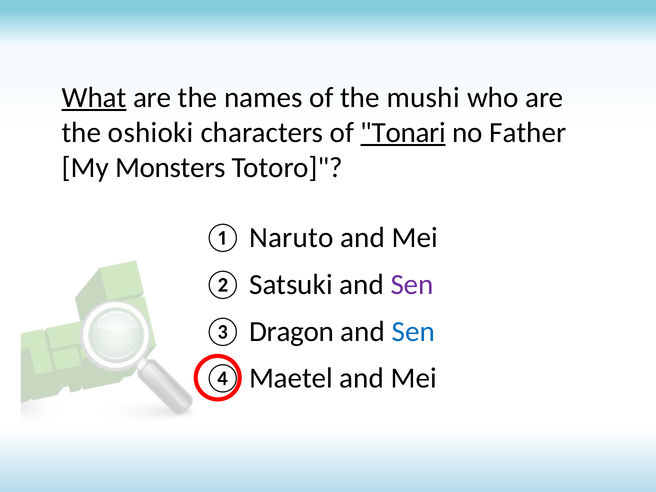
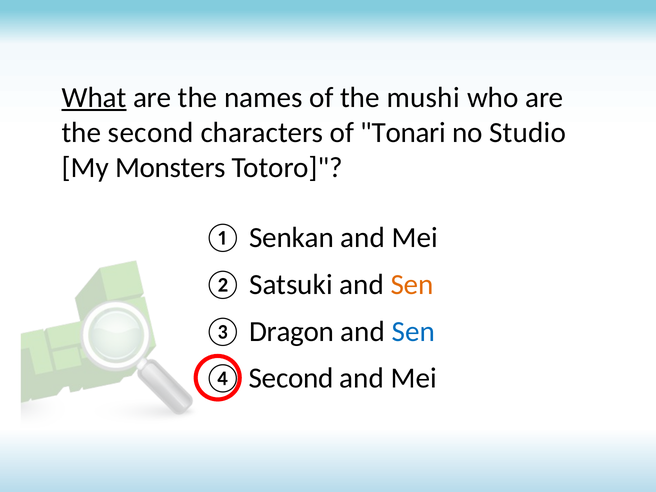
the oshioki: oshioki -> second (151, 132)
Tonari underline: present -> none (403, 132)
Father: Father -> Studio (528, 132)
Naruto: Naruto -> Senkan (292, 238)
Sen colour: purple -> orange (412, 285)
Maetel: Maetel -> Second (291, 378)
